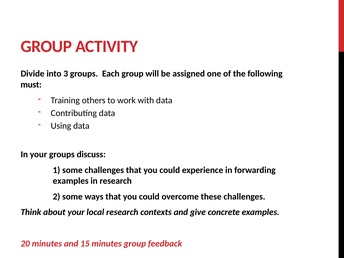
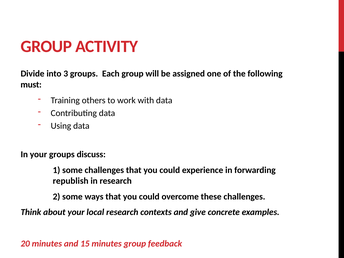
examples: examples -> republish (71, 181)
